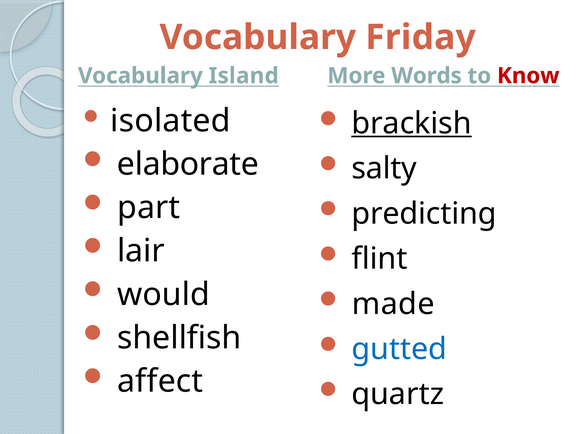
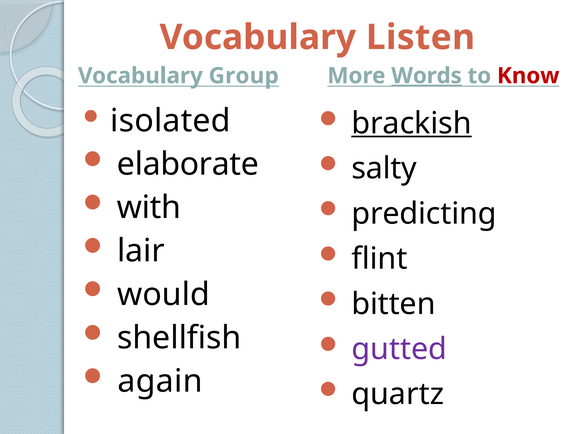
Friday: Friday -> Listen (420, 37)
Island: Island -> Group (244, 76)
Words underline: none -> present (427, 76)
part: part -> with (149, 207)
made: made -> bitten (393, 304)
gutted colour: blue -> purple (399, 349)
affect: affect -> again (160, 381)
